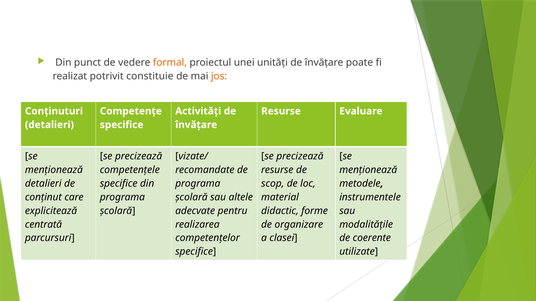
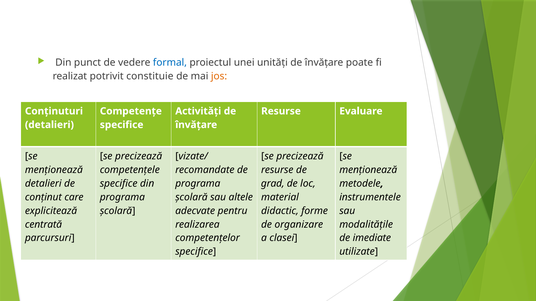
formal colour: orange -> blue (170, 63)
scop: scop -> grad (273, 184)
coerente: coerente -> imediate (372, 238)
